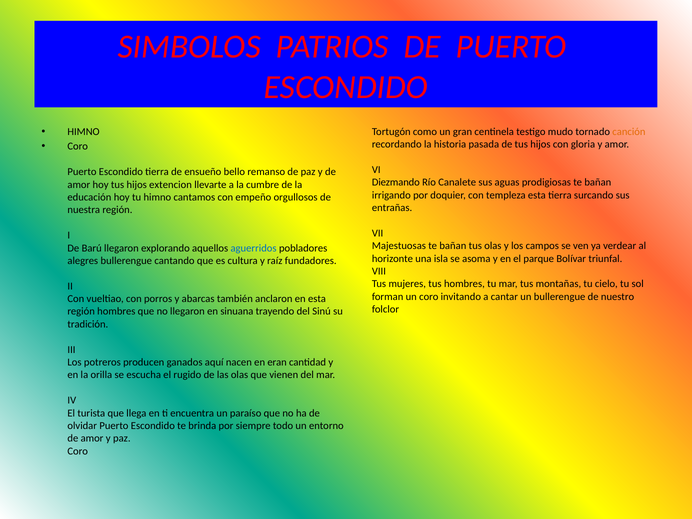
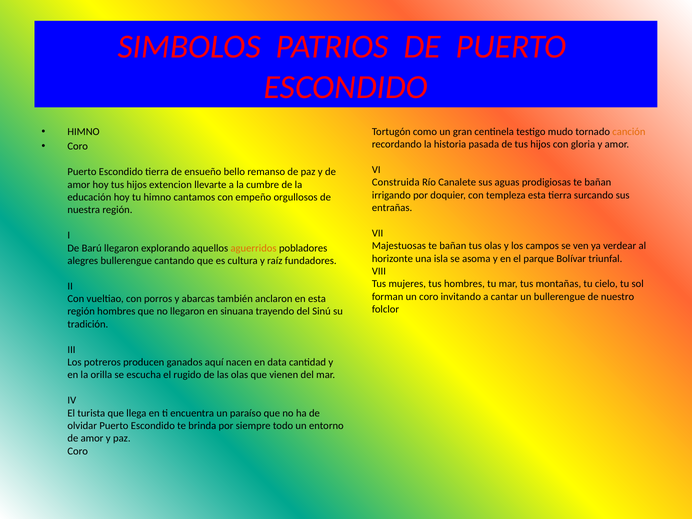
Diezmando: Diezmando -> Construida (396, 182)
aguerridos colour: blue -> orange (254, 248)
eran: eran -> data (277, 362)
